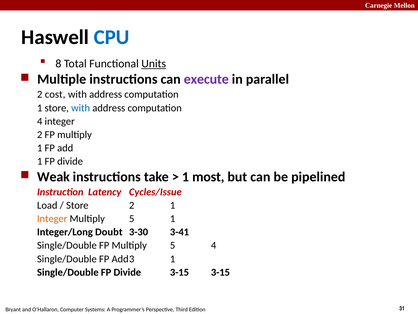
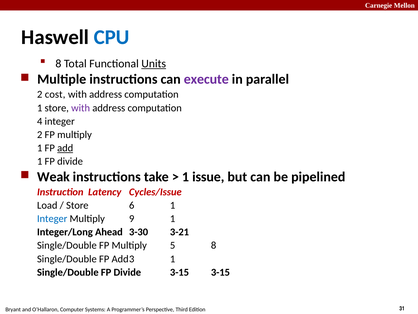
with colour: blue -> purple (81, 108)
add underline: none -> present (65, 148)
most: most -> issue (208, 177)
Store 2: 2 -> 6 (132, 205)
Integer colour: orange -> blue (52, 218)
5: 5 -> 9 (132, 218)
Doubt: Doubt -> Ahead (109, 232)
3-41: 3-41 -> 3-21 (180, 232)
5 4: 4 -> 8 (214, 245)
